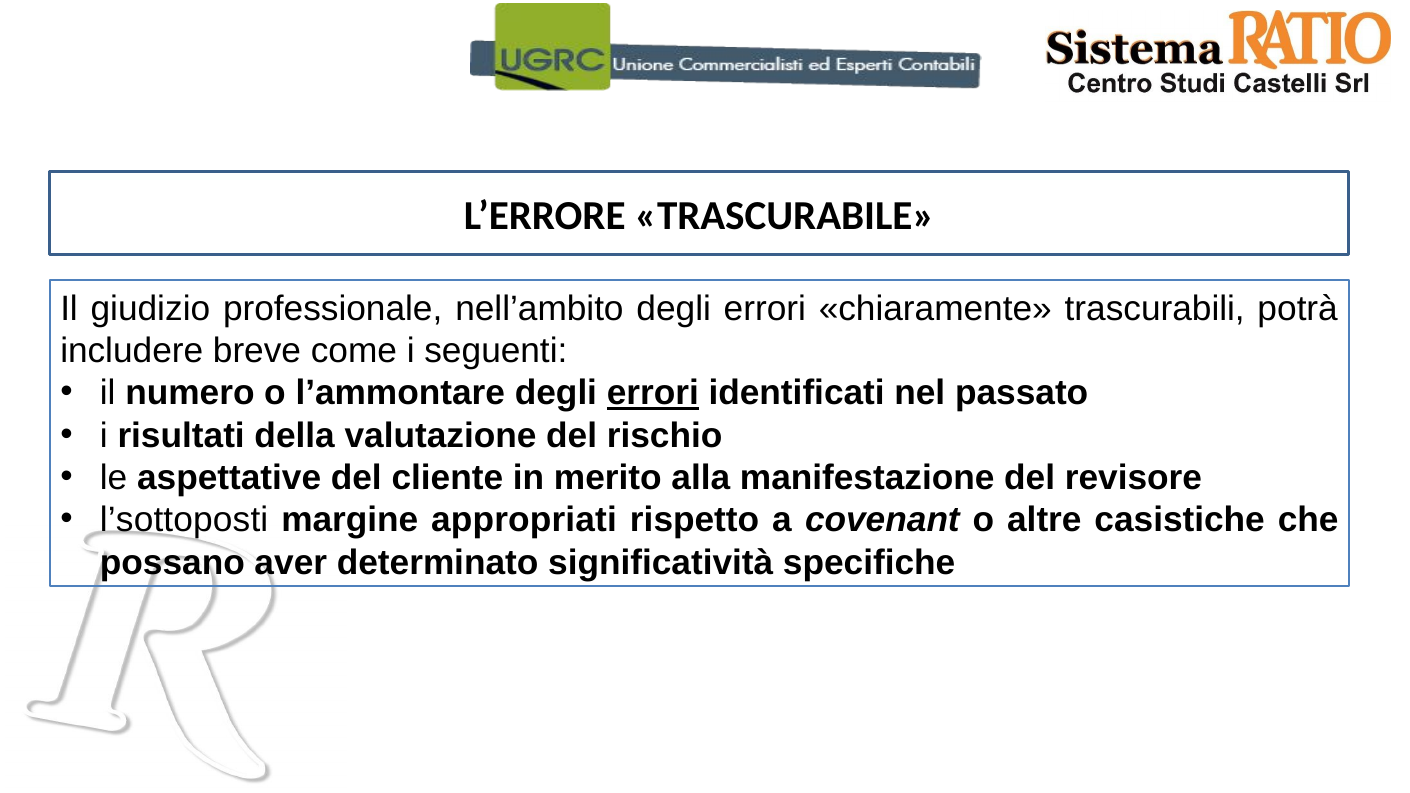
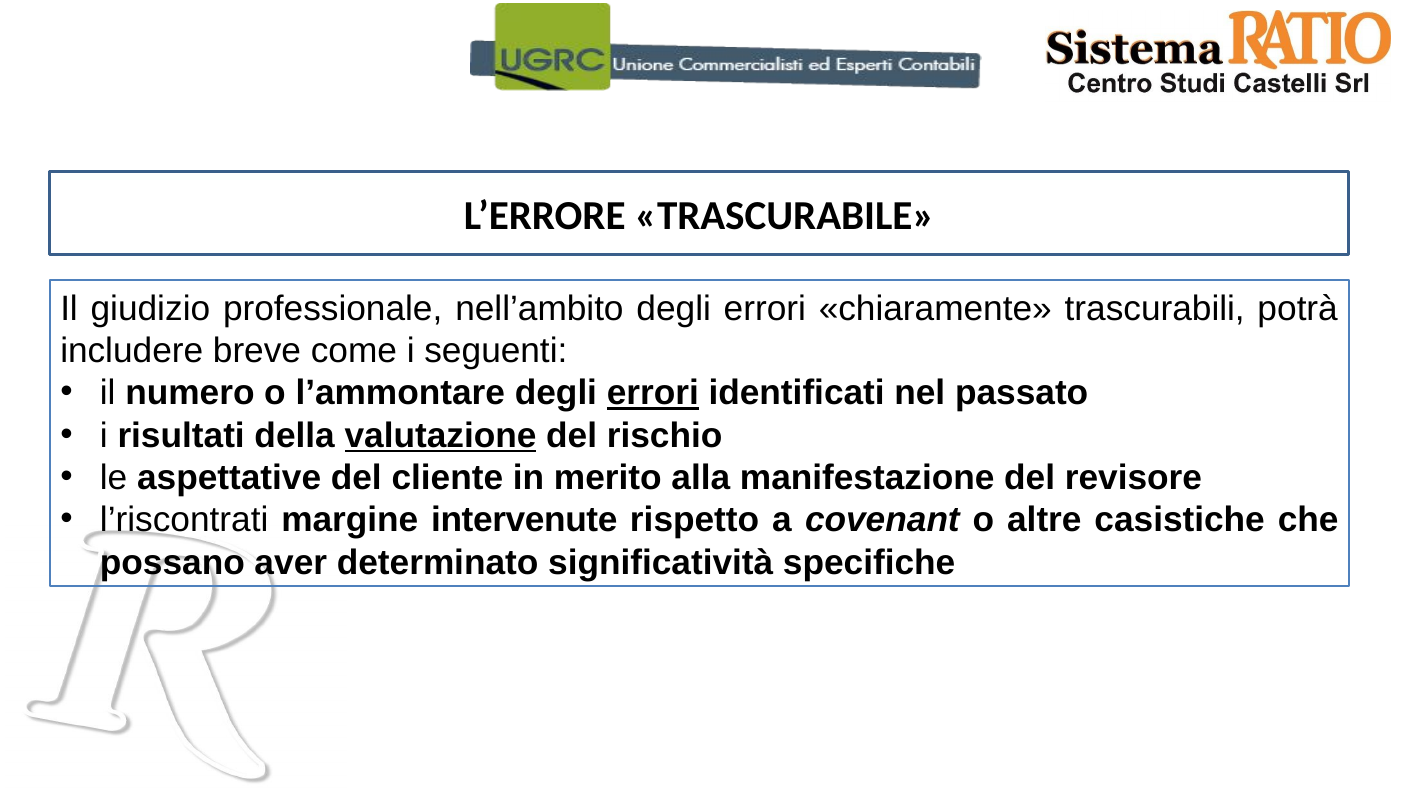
valutazione underline: none -> present (441, 436)
l’sottoposti: l’sottoposti -> l’riscontrati (184, 520)
appropriati: appropriati -> intervenute (524, 520)
